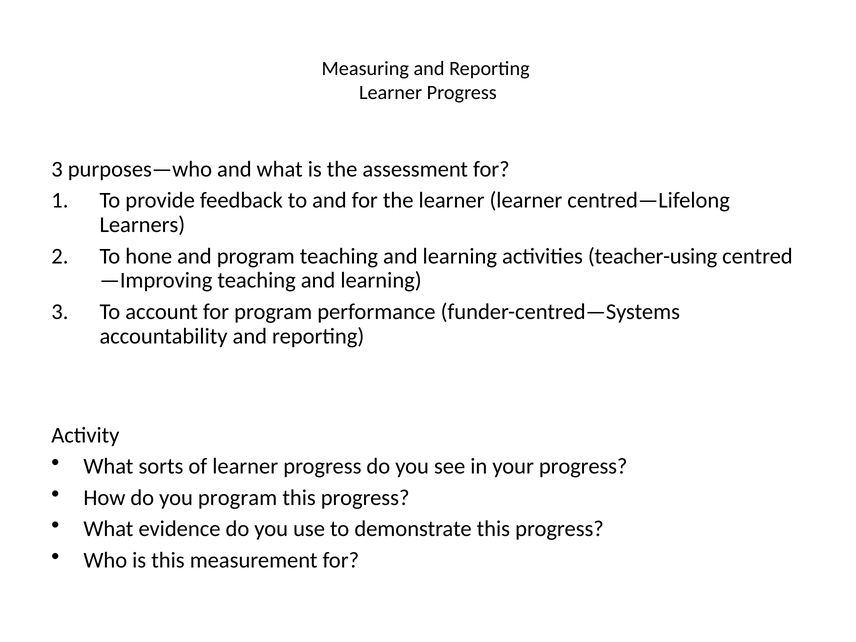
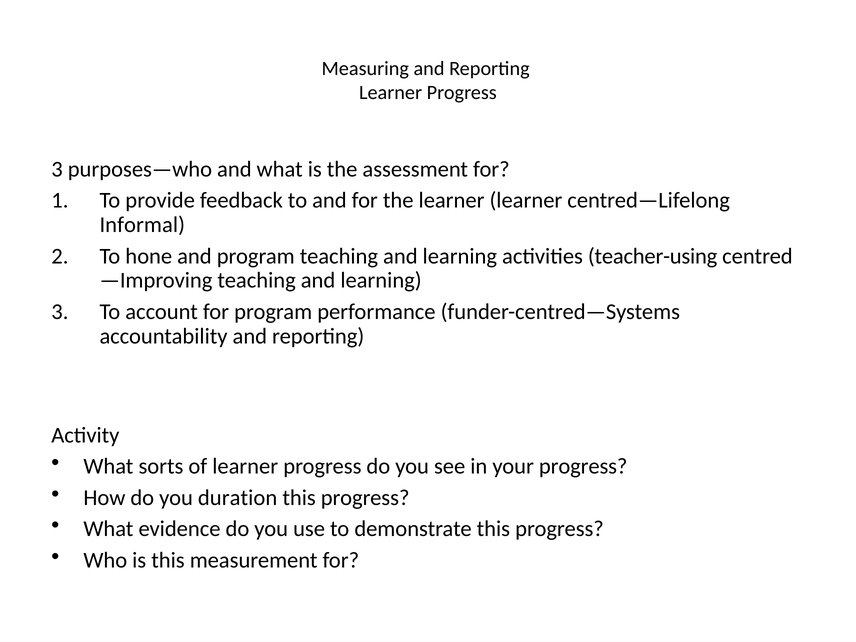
Learners: Learners -> Informal (142, 225)
you program: program -> duration (238, 498)
